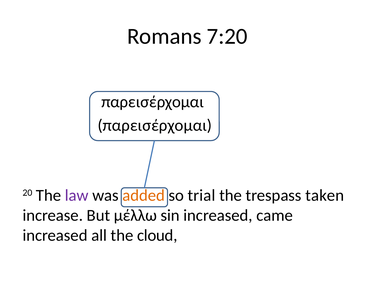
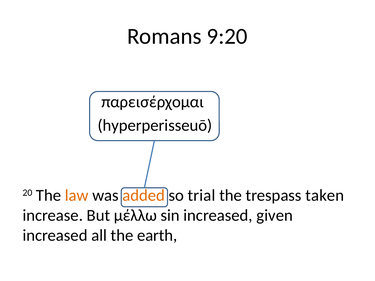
7:20: 7:20 -> 9:20 (227, 36)
παρεισέρχομαι: παρεισέρχομαι -> hyperperisseuō (155, 125)
law colour: purple -> orange (77, 195)
came: came -> given (275, 215)
cloud: cloud -> earth (157, 236)
